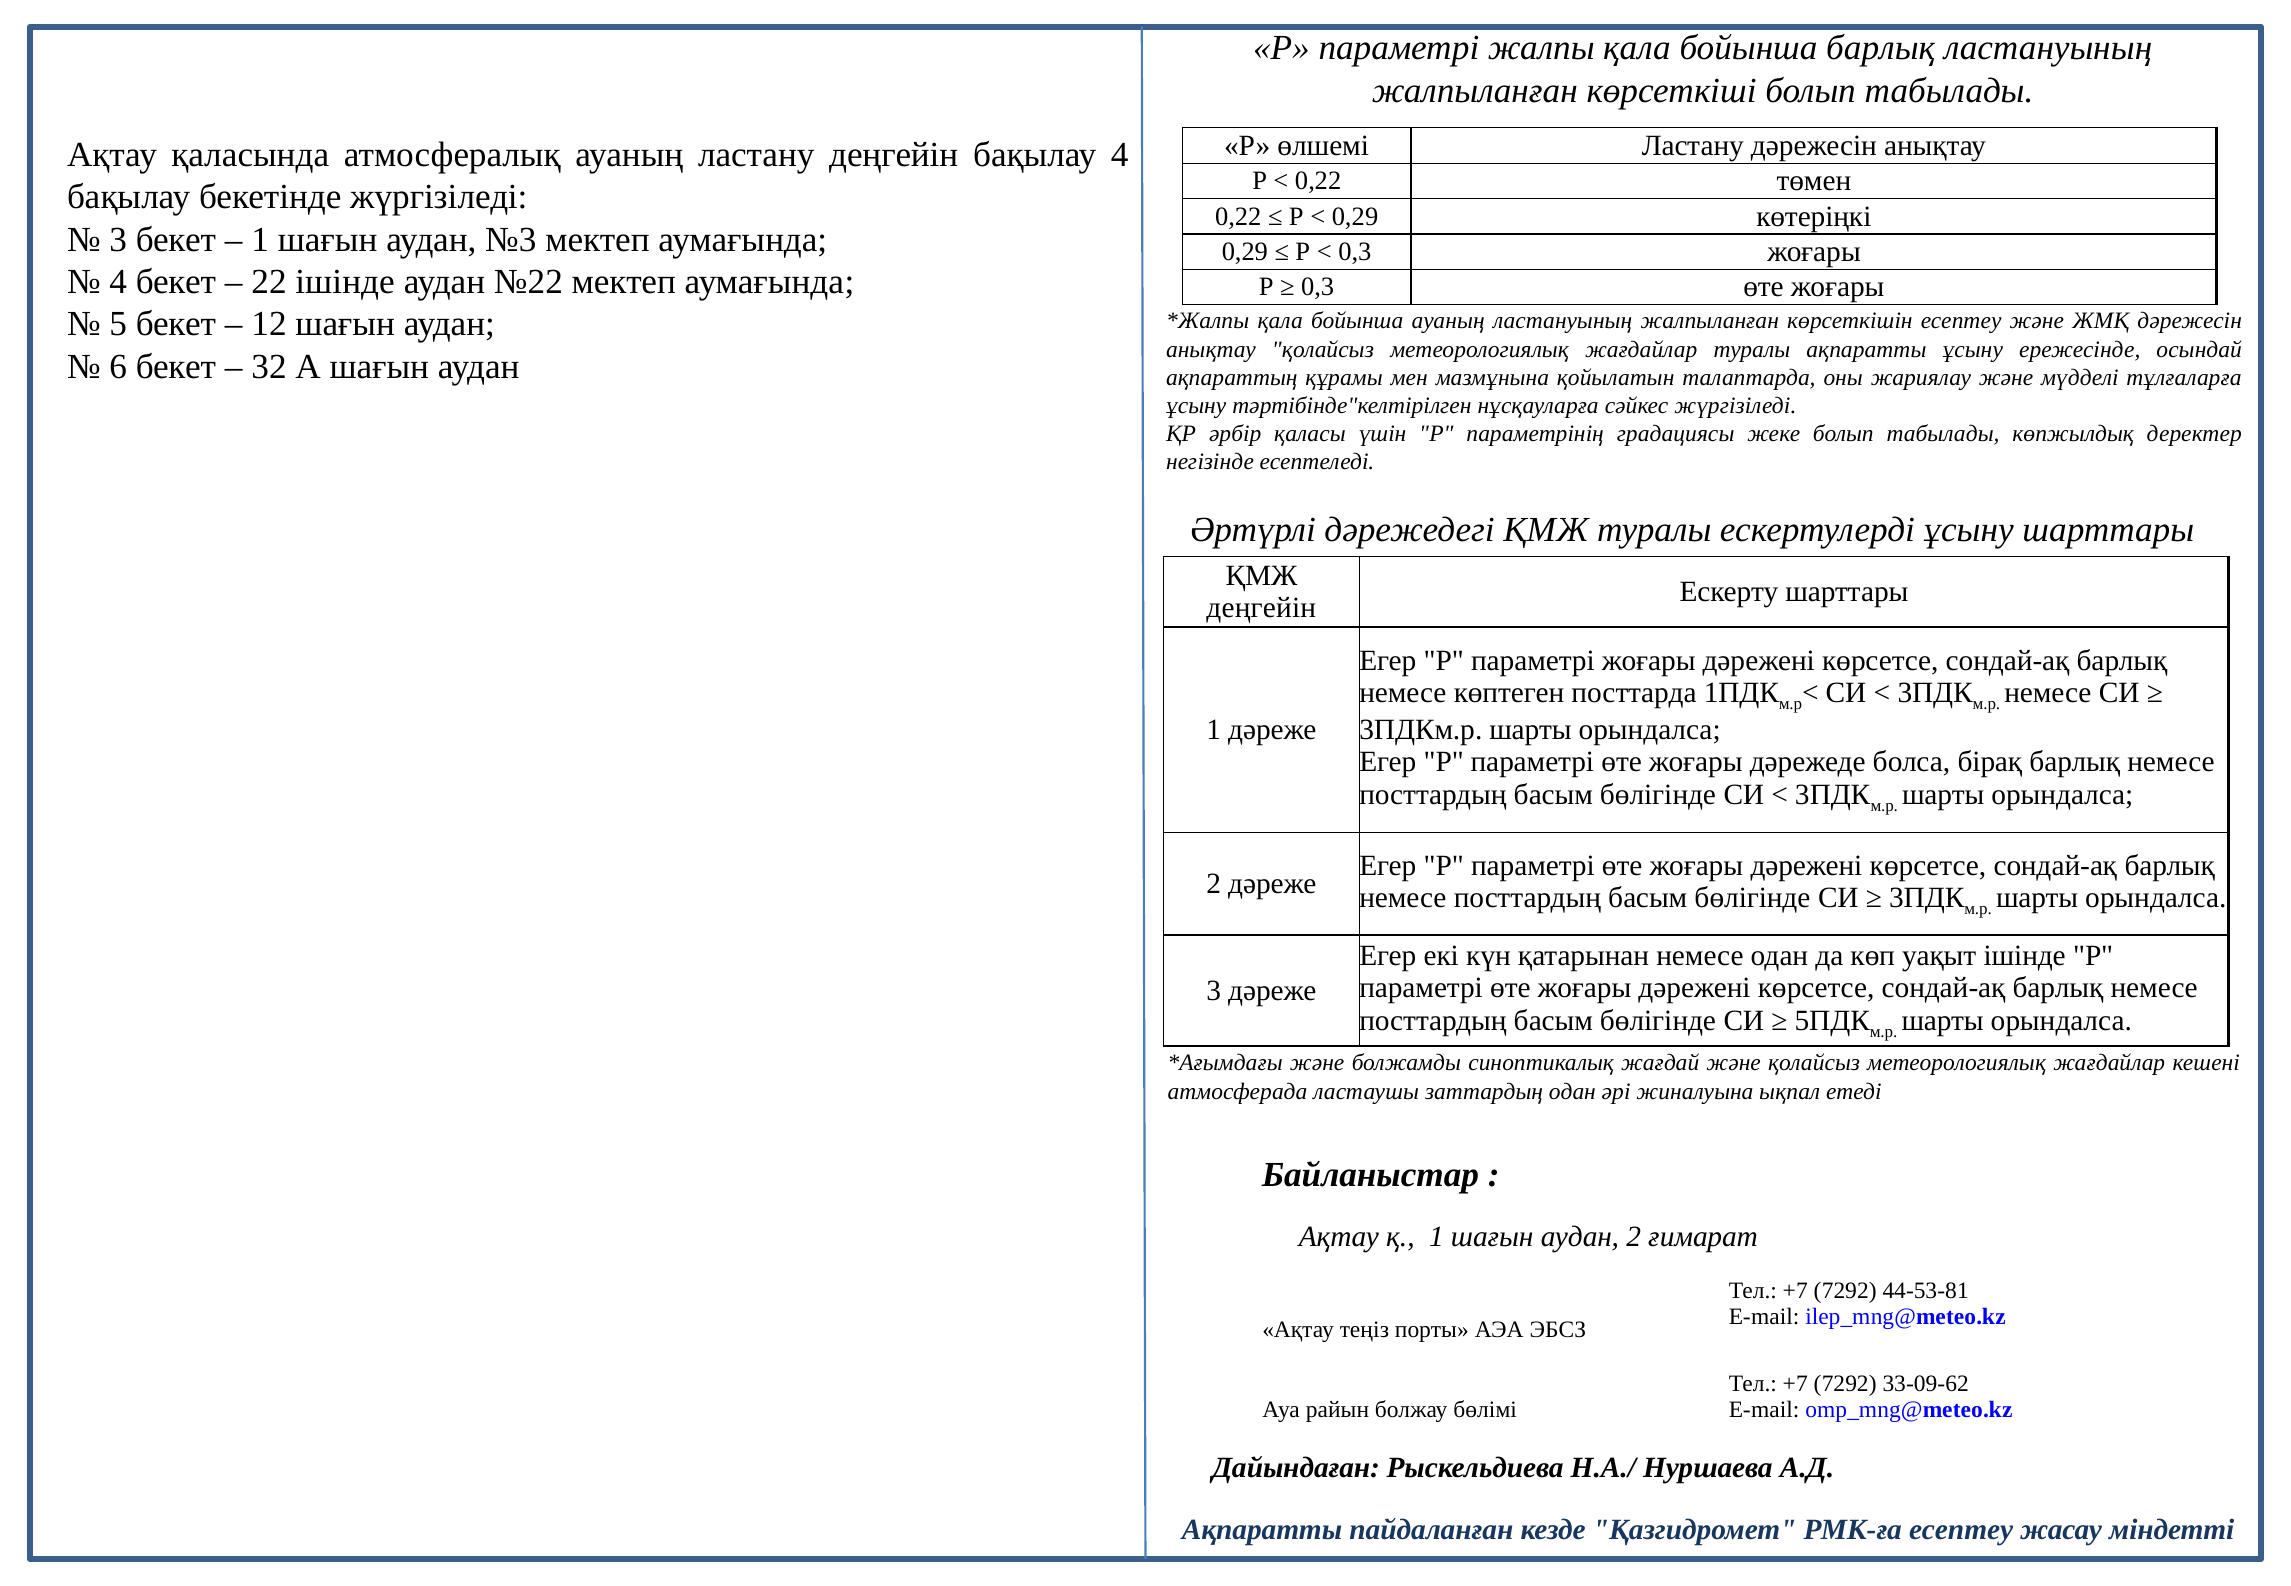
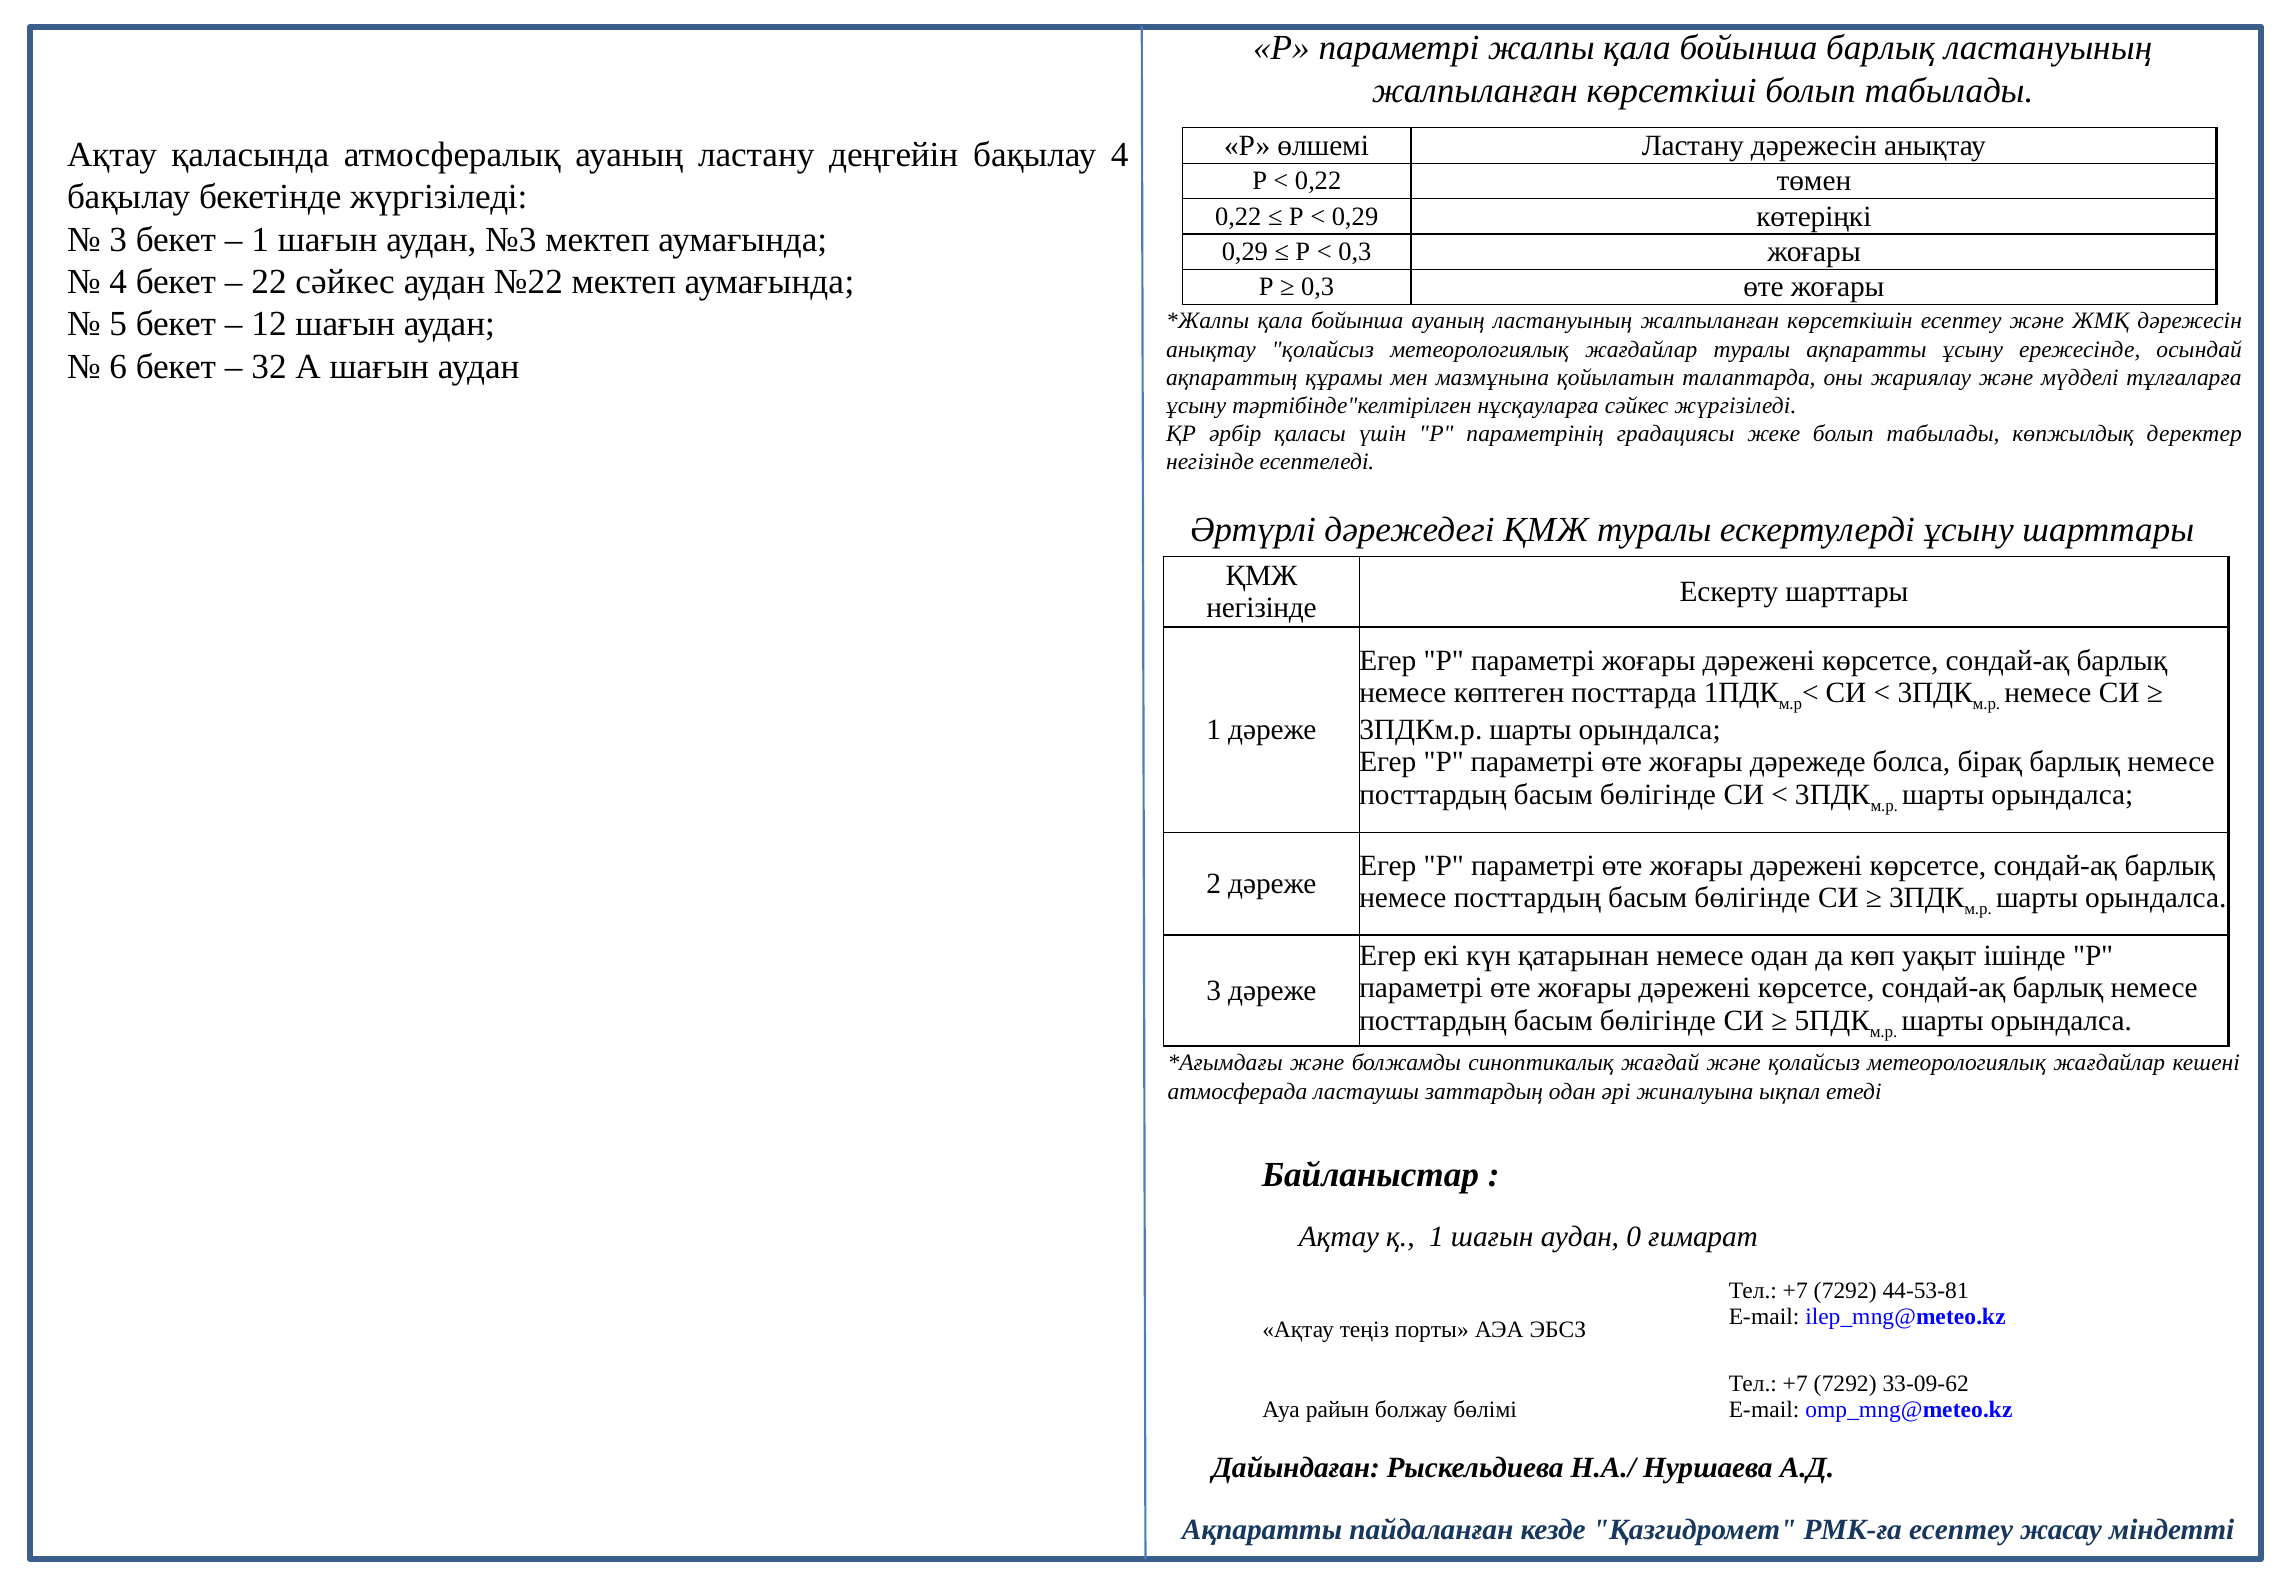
22 ішінде: ішінде -> сәйкес (345, 282)
деңгейін: деңгейін -> негізінде (1262, 608)
аудан 2: 2 -> 0 (1634, 1237)
